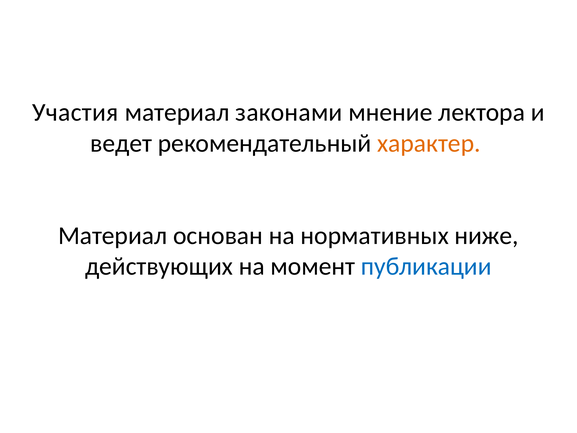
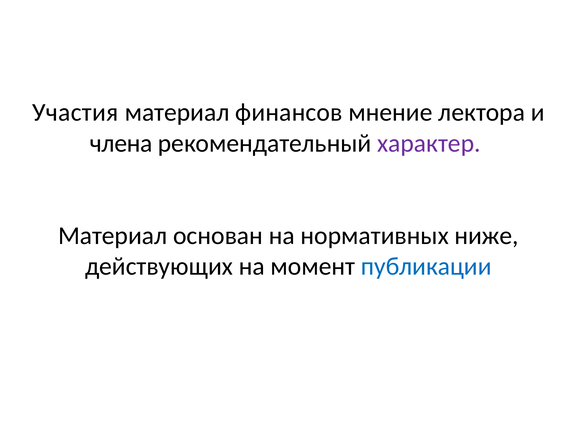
законами: законами -> финансов (289, 112)
ведет: ведет -> члена (121, 143)
характер colour: orange -> purple (429, 143)
